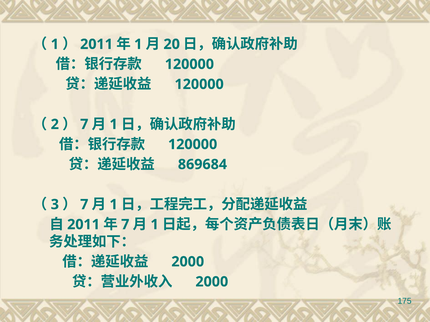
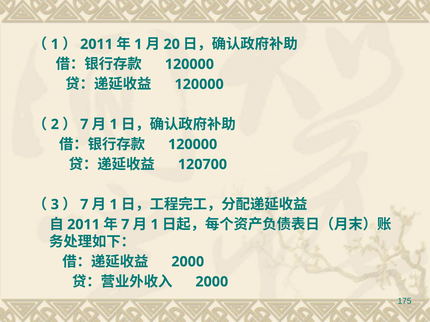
869684: 869684 -> 120700 (202, 165)
